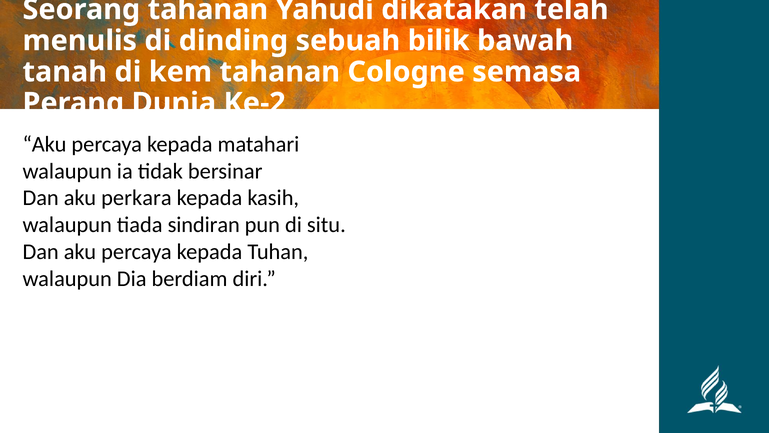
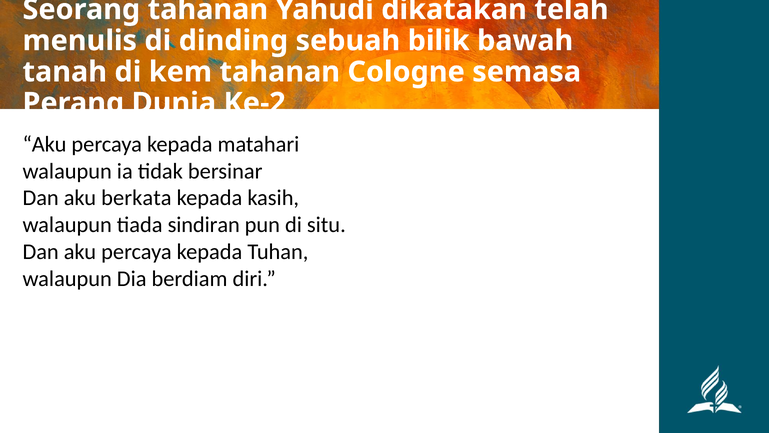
perkara: perkara -> berkata (136, 198)
